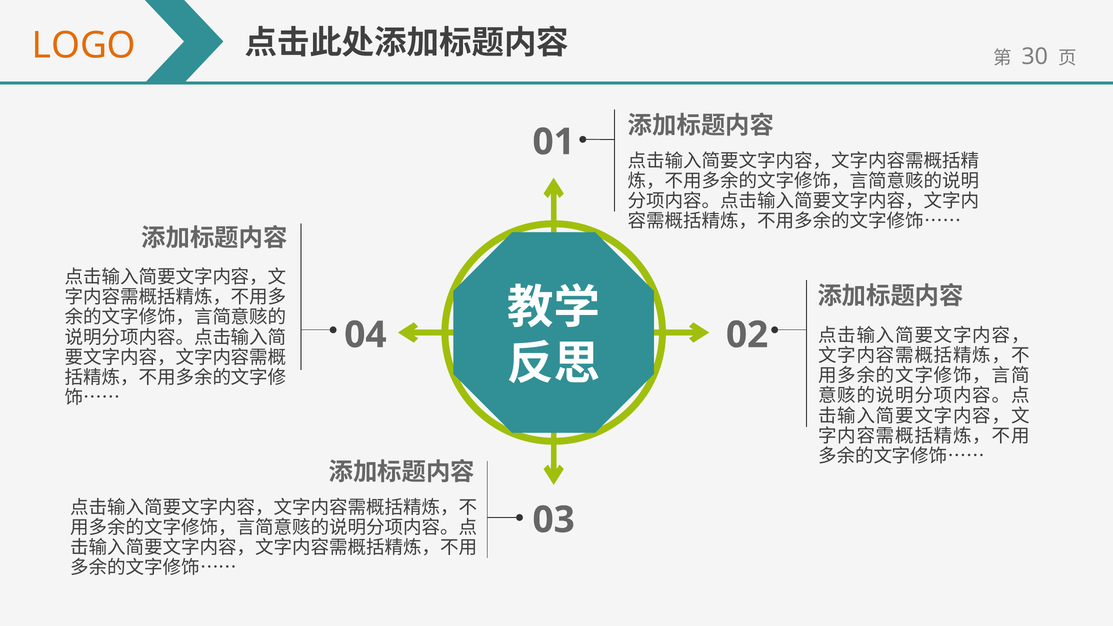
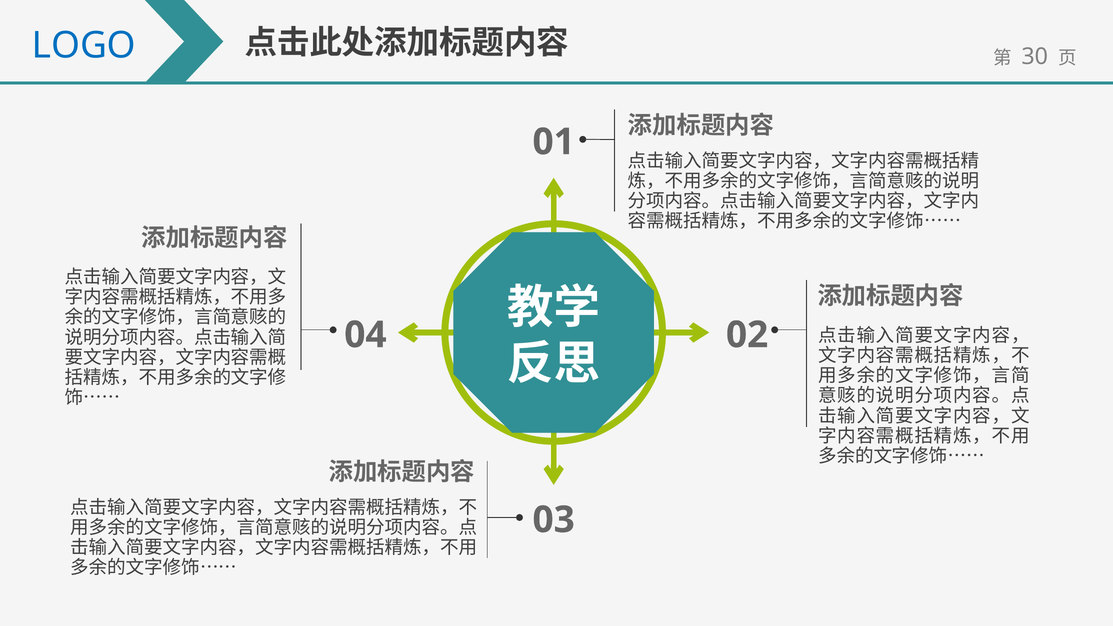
LOGO colour: orange -> blue (84, 45)
